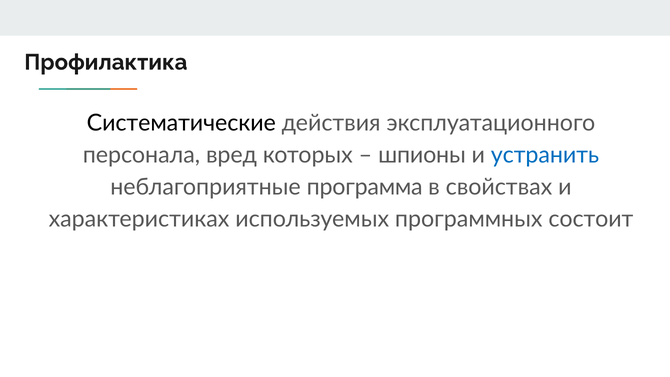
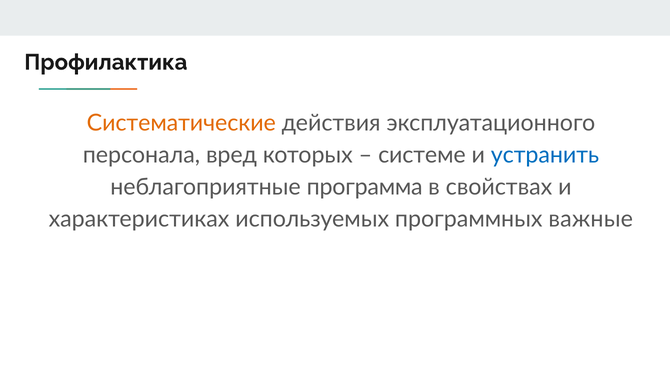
Систематические colour: black -> orange (181, 123)
шпионы: шпионы -> системе (422, 155)
состоит: состоит -> важные (591, 219)
